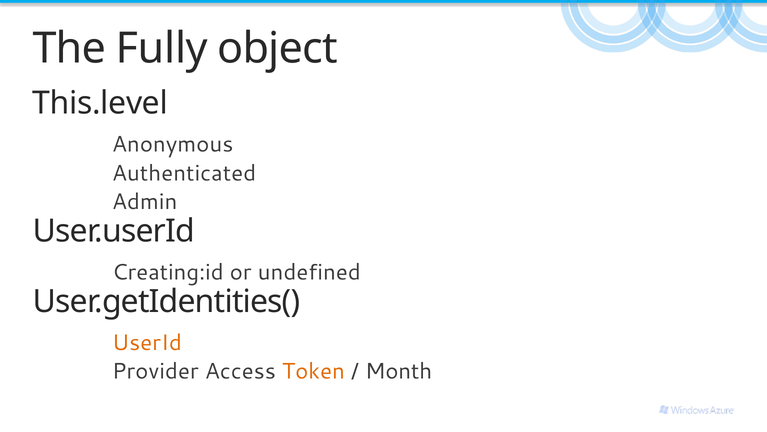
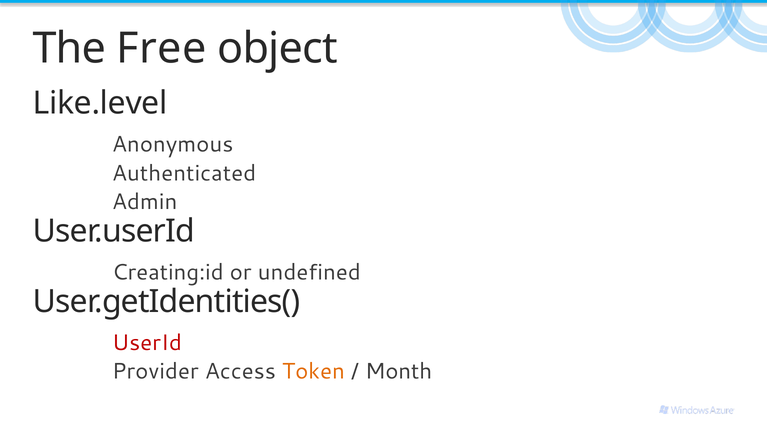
Fully: Fully -> Free (161, 48)
This.level: This.level -> Like.level (100, 103)
UserId colour: orange -> red (147, 342)
